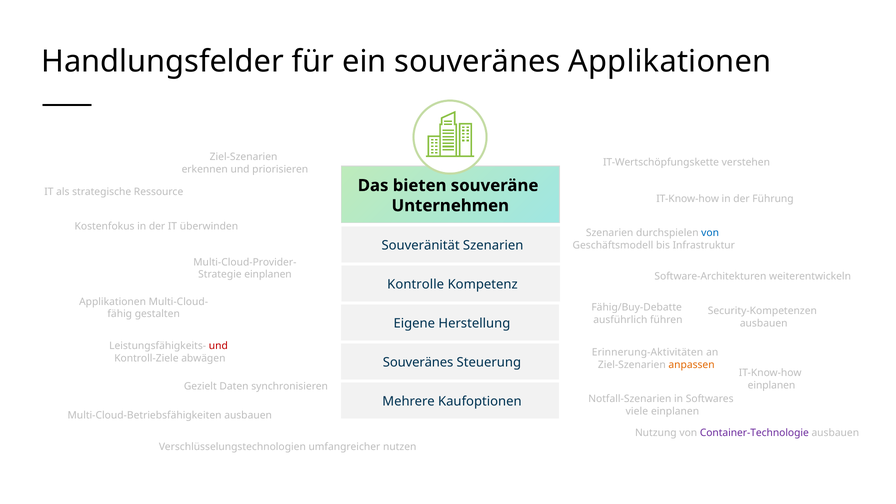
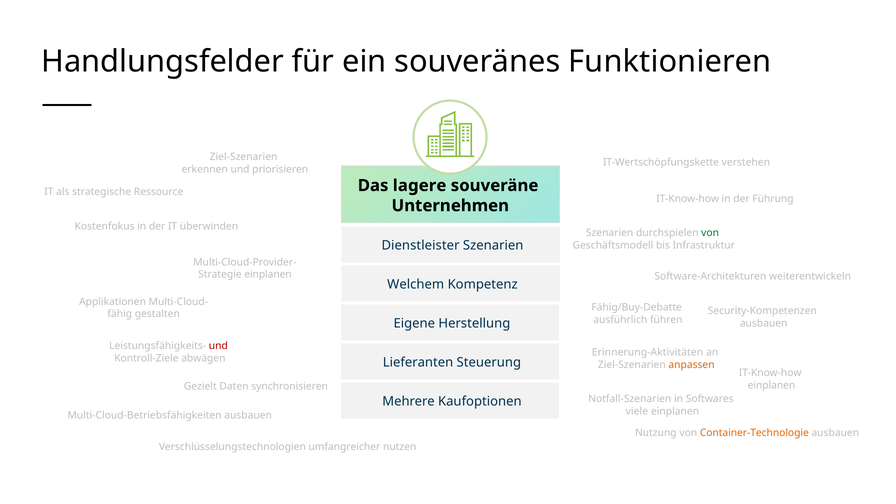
souveränes Applikationen: Applikationen -> Funktionieren (670, 61)
bieten: bieten -> lagere (420, 186)
von colour: blue -> green (710, 233)
Souveränität: Souveränität -> Dienstleister (421, 245)
Kontrolle: Kontrolle -> Welchem (416, 285)
Souveränes: Souveränes -> Lieferanten (418, 363)
Container-Technologie colour: purple -> orange (754, 433)
